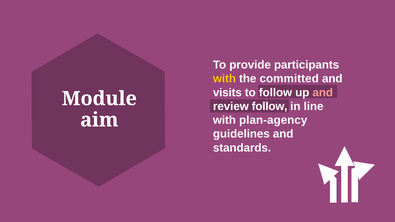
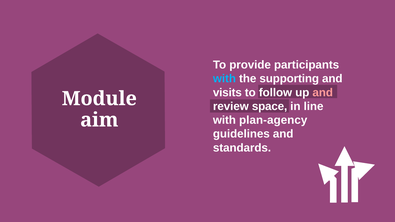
with colour: yellow -> light blue (224, 79)
committed: committed -> supporting (289, 79)
review follow: follow -> space (270, 106)
